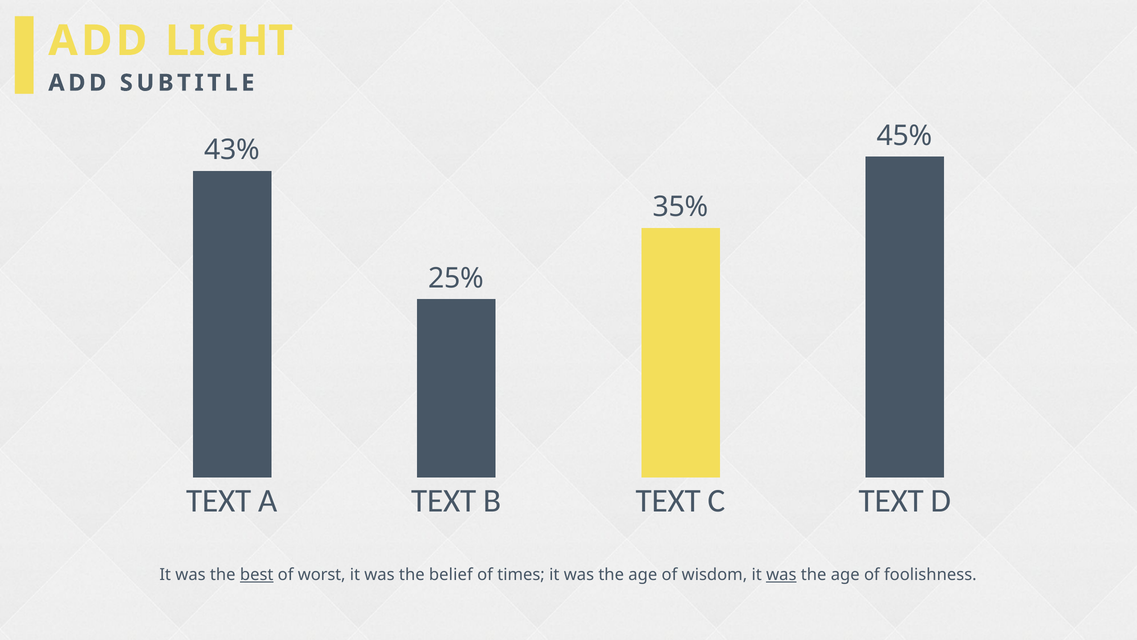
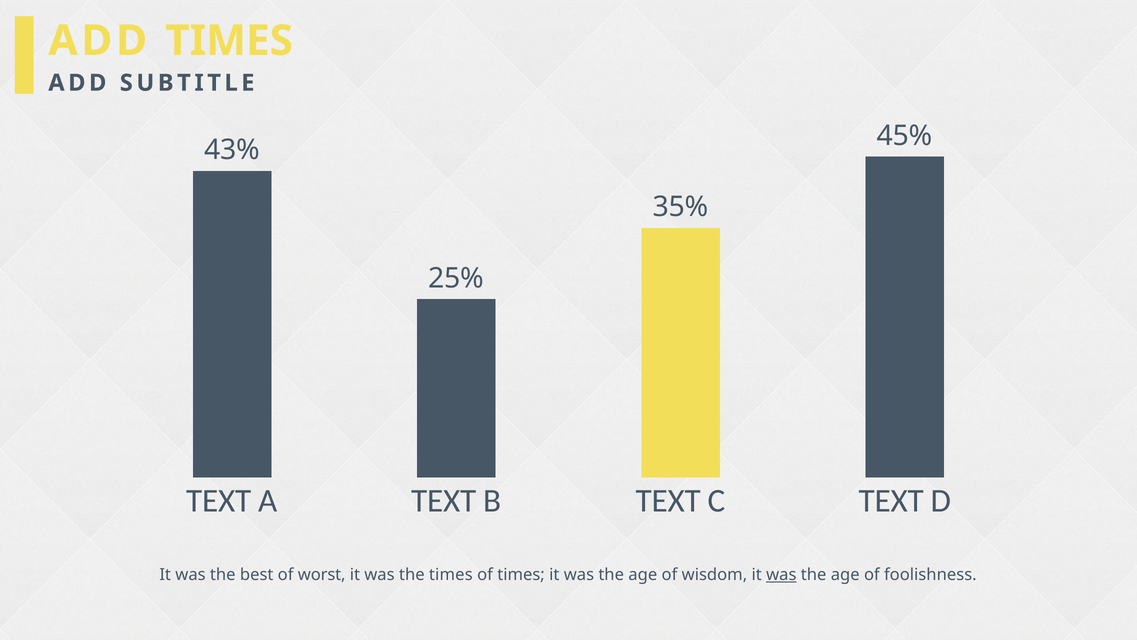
ADD LIGHT: LIGHT -> TIMES (229, 41)
best underline: present -> none (257, 575)
the belief: belief -> times (451, 575)
